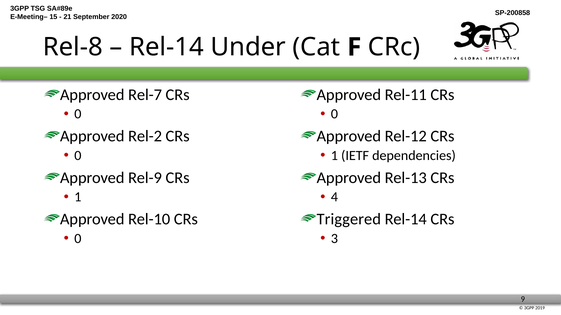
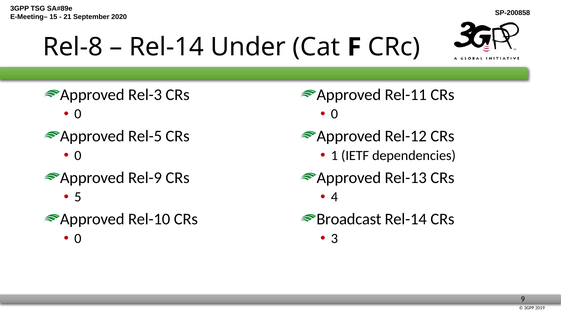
Rel-7: Rel-7 -> Rel-3 (145, 95)
Rel-2: Rel-2 -> Rel-5 (145, 136)
1: 1 -> 5 (78, 197)
Triggered: Triggered -> Broadcast (349, 220)
